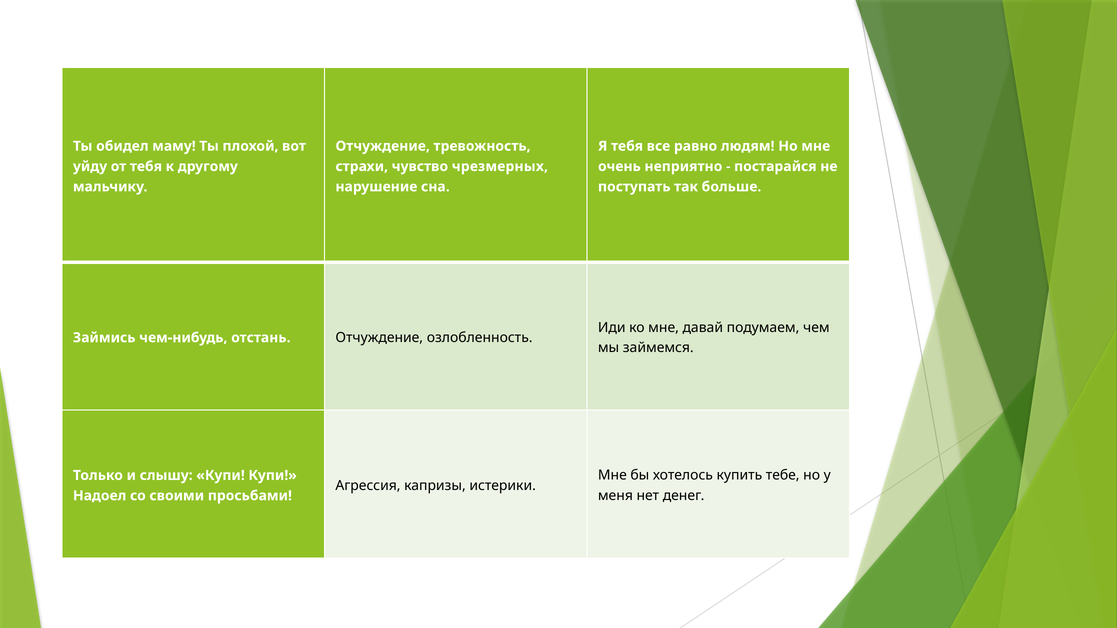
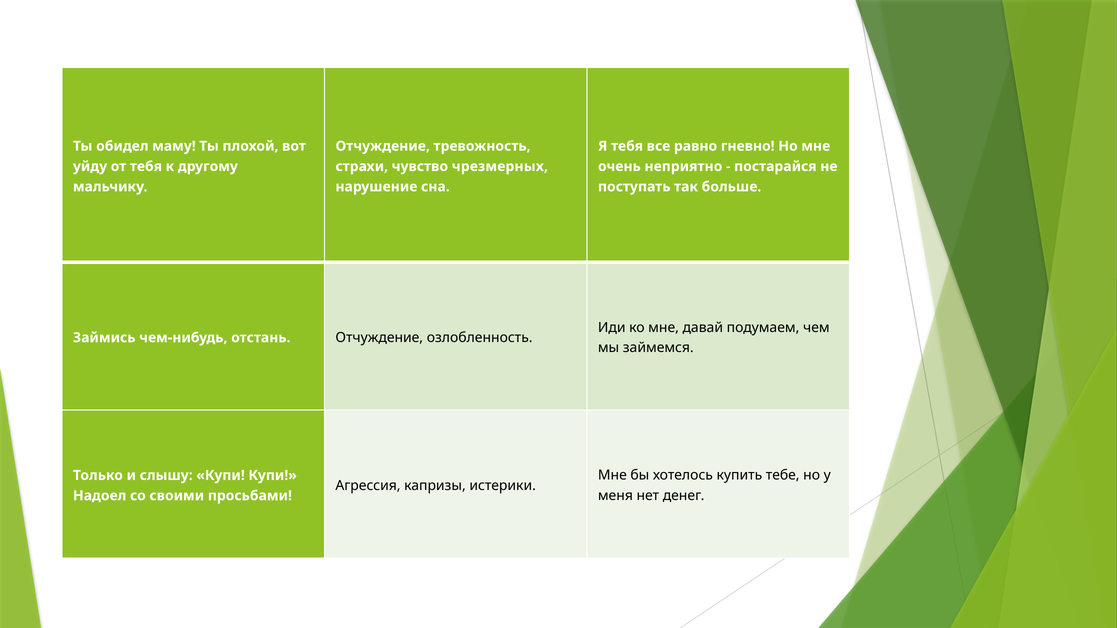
людям: людям -> гневно (748, 146)
